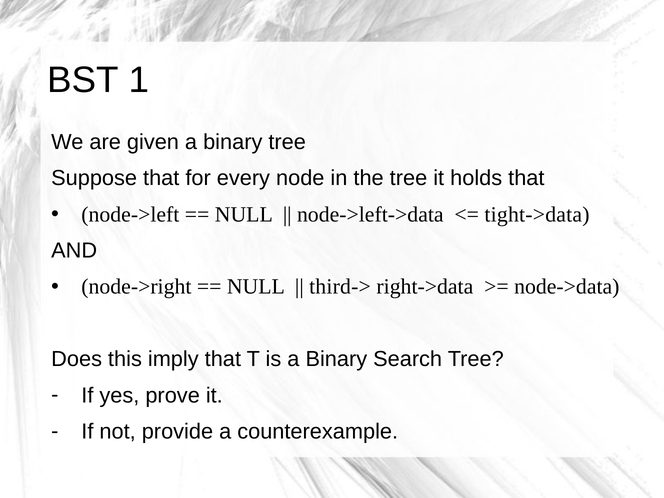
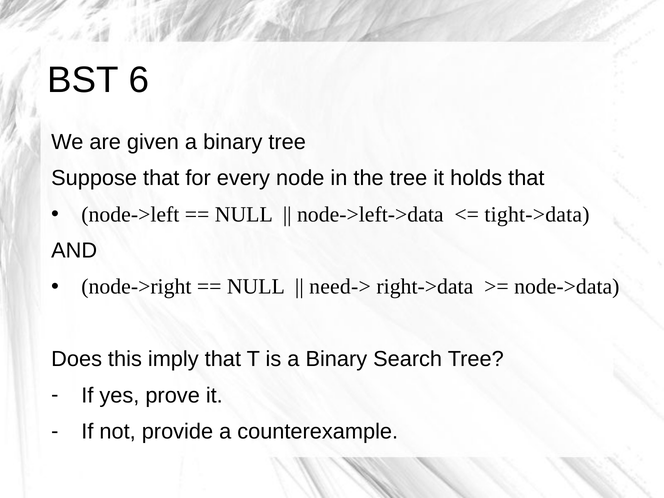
1: 1 -> 6 (139, 80)
third->: third-> -> need-> (340, 287)
